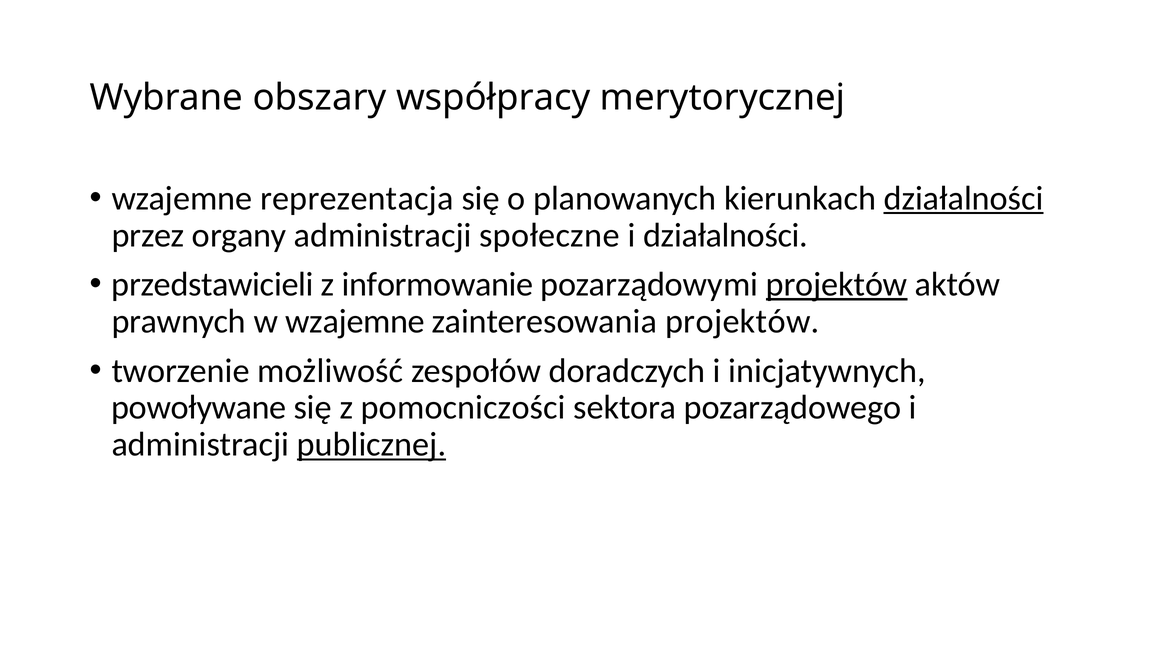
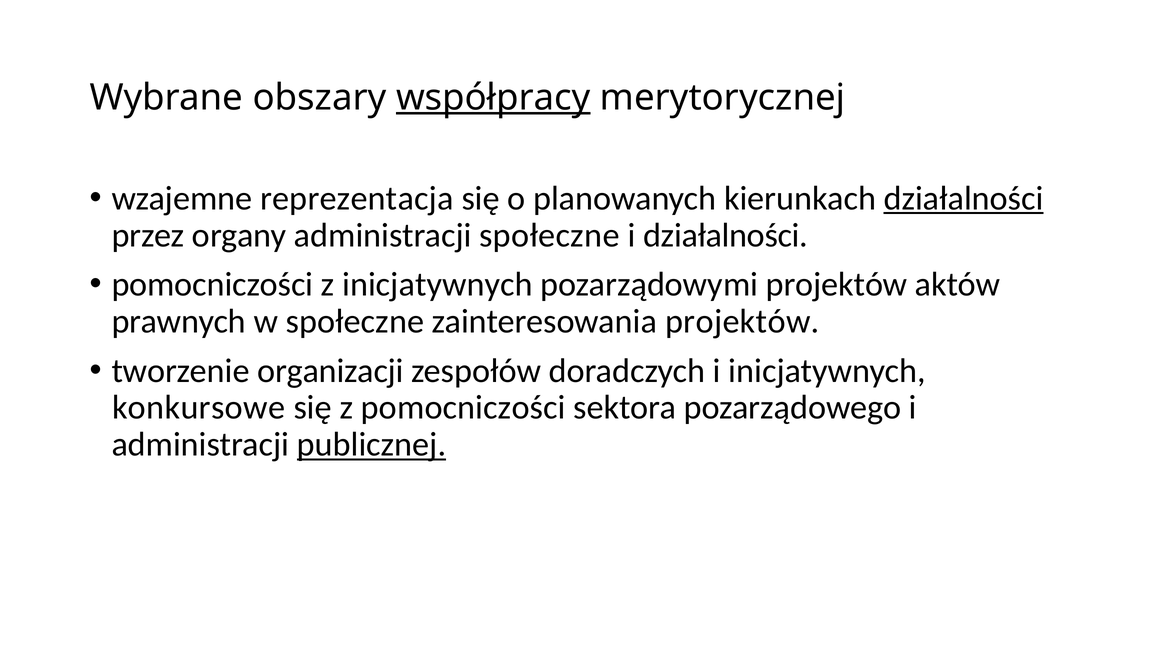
współpracy underline: none -> present (493, 98)
przedstawicieli: przedstawicieli -> pomocniczości (212, 285)
z informowanie: informowanie -> inicjatywnych (437, 285)
projektów underline: present -> none (837, 285)
w wzajemne: wzajemne -> społeczne (355, 322)
możliwość: możliwość -> organizacji (330, 371)
powoływane: powoływane -> konkursowe (199, 408)
